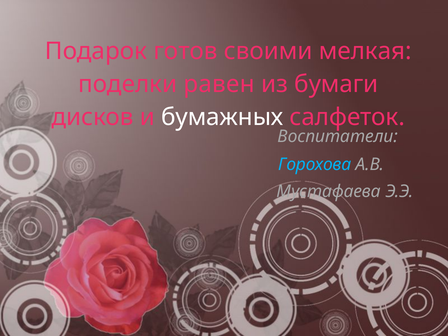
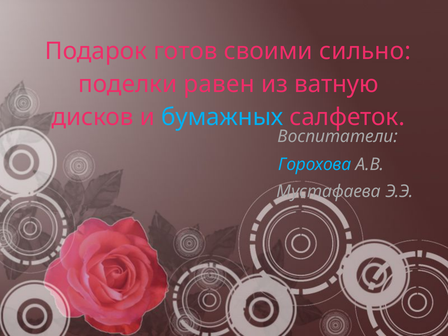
мелкая: мелкая -> сильно (365, 51)
бумаги: бумаги -> ватную (336, 84)
бумажных colour: white -> light blue (222, 117)
